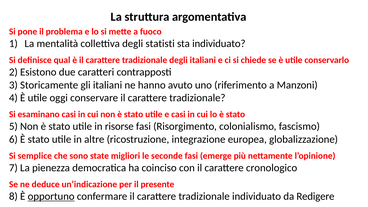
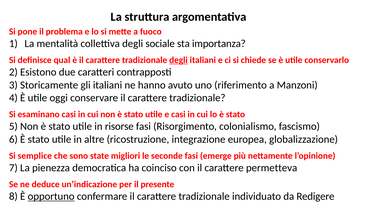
statisti: statisti -> sociale (160, 44)
sta individuato: individuato -> importanza (219, 44)
degli underline: none -> present (178, 60)
cronologico: cronologico -> permetteva (272, 168)
